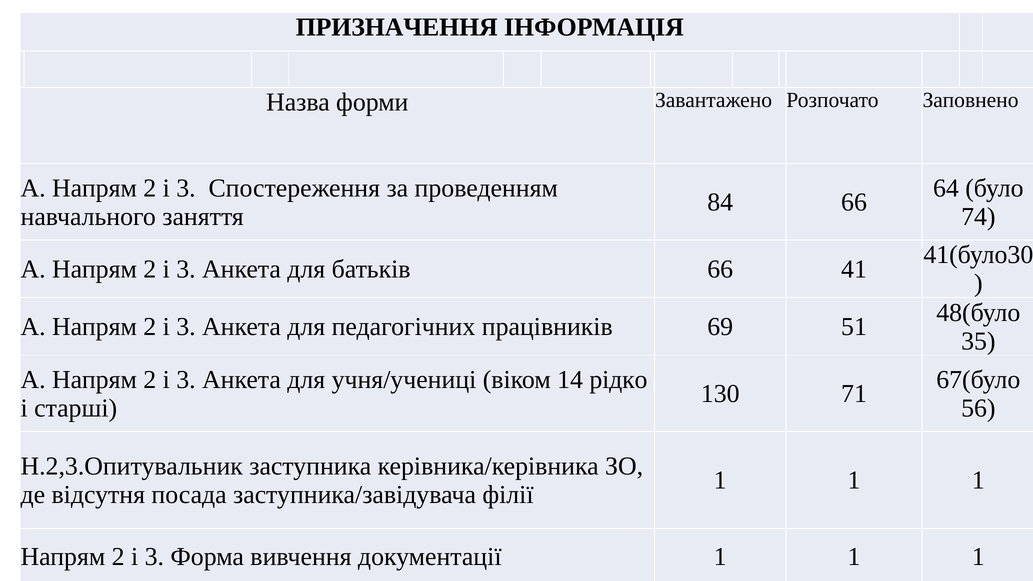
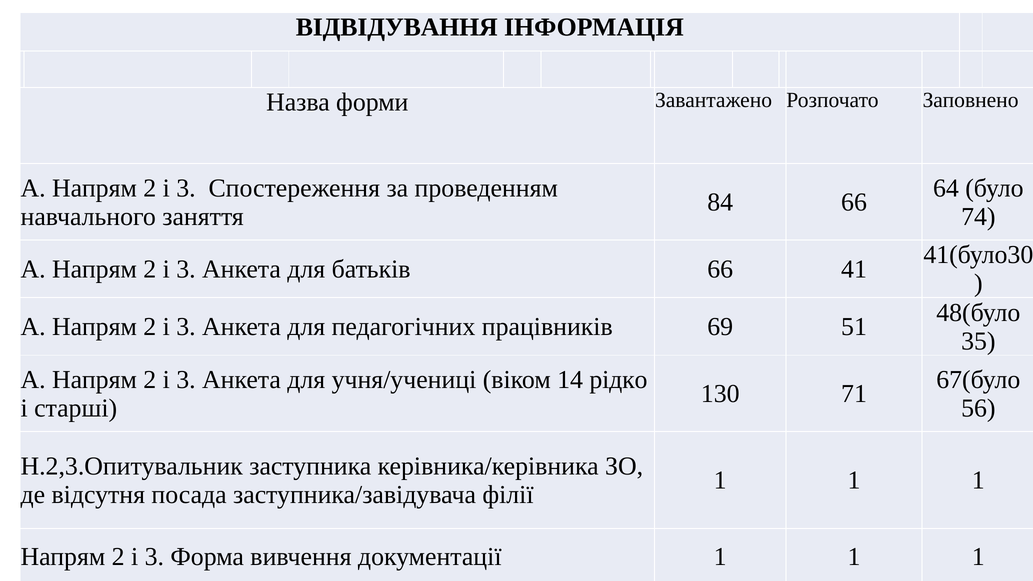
ПРИЗНАЧЕННЯ: ПРИЗНАЧЕННЯ -> ВІДВІДУВАННЯ (397, 27)
